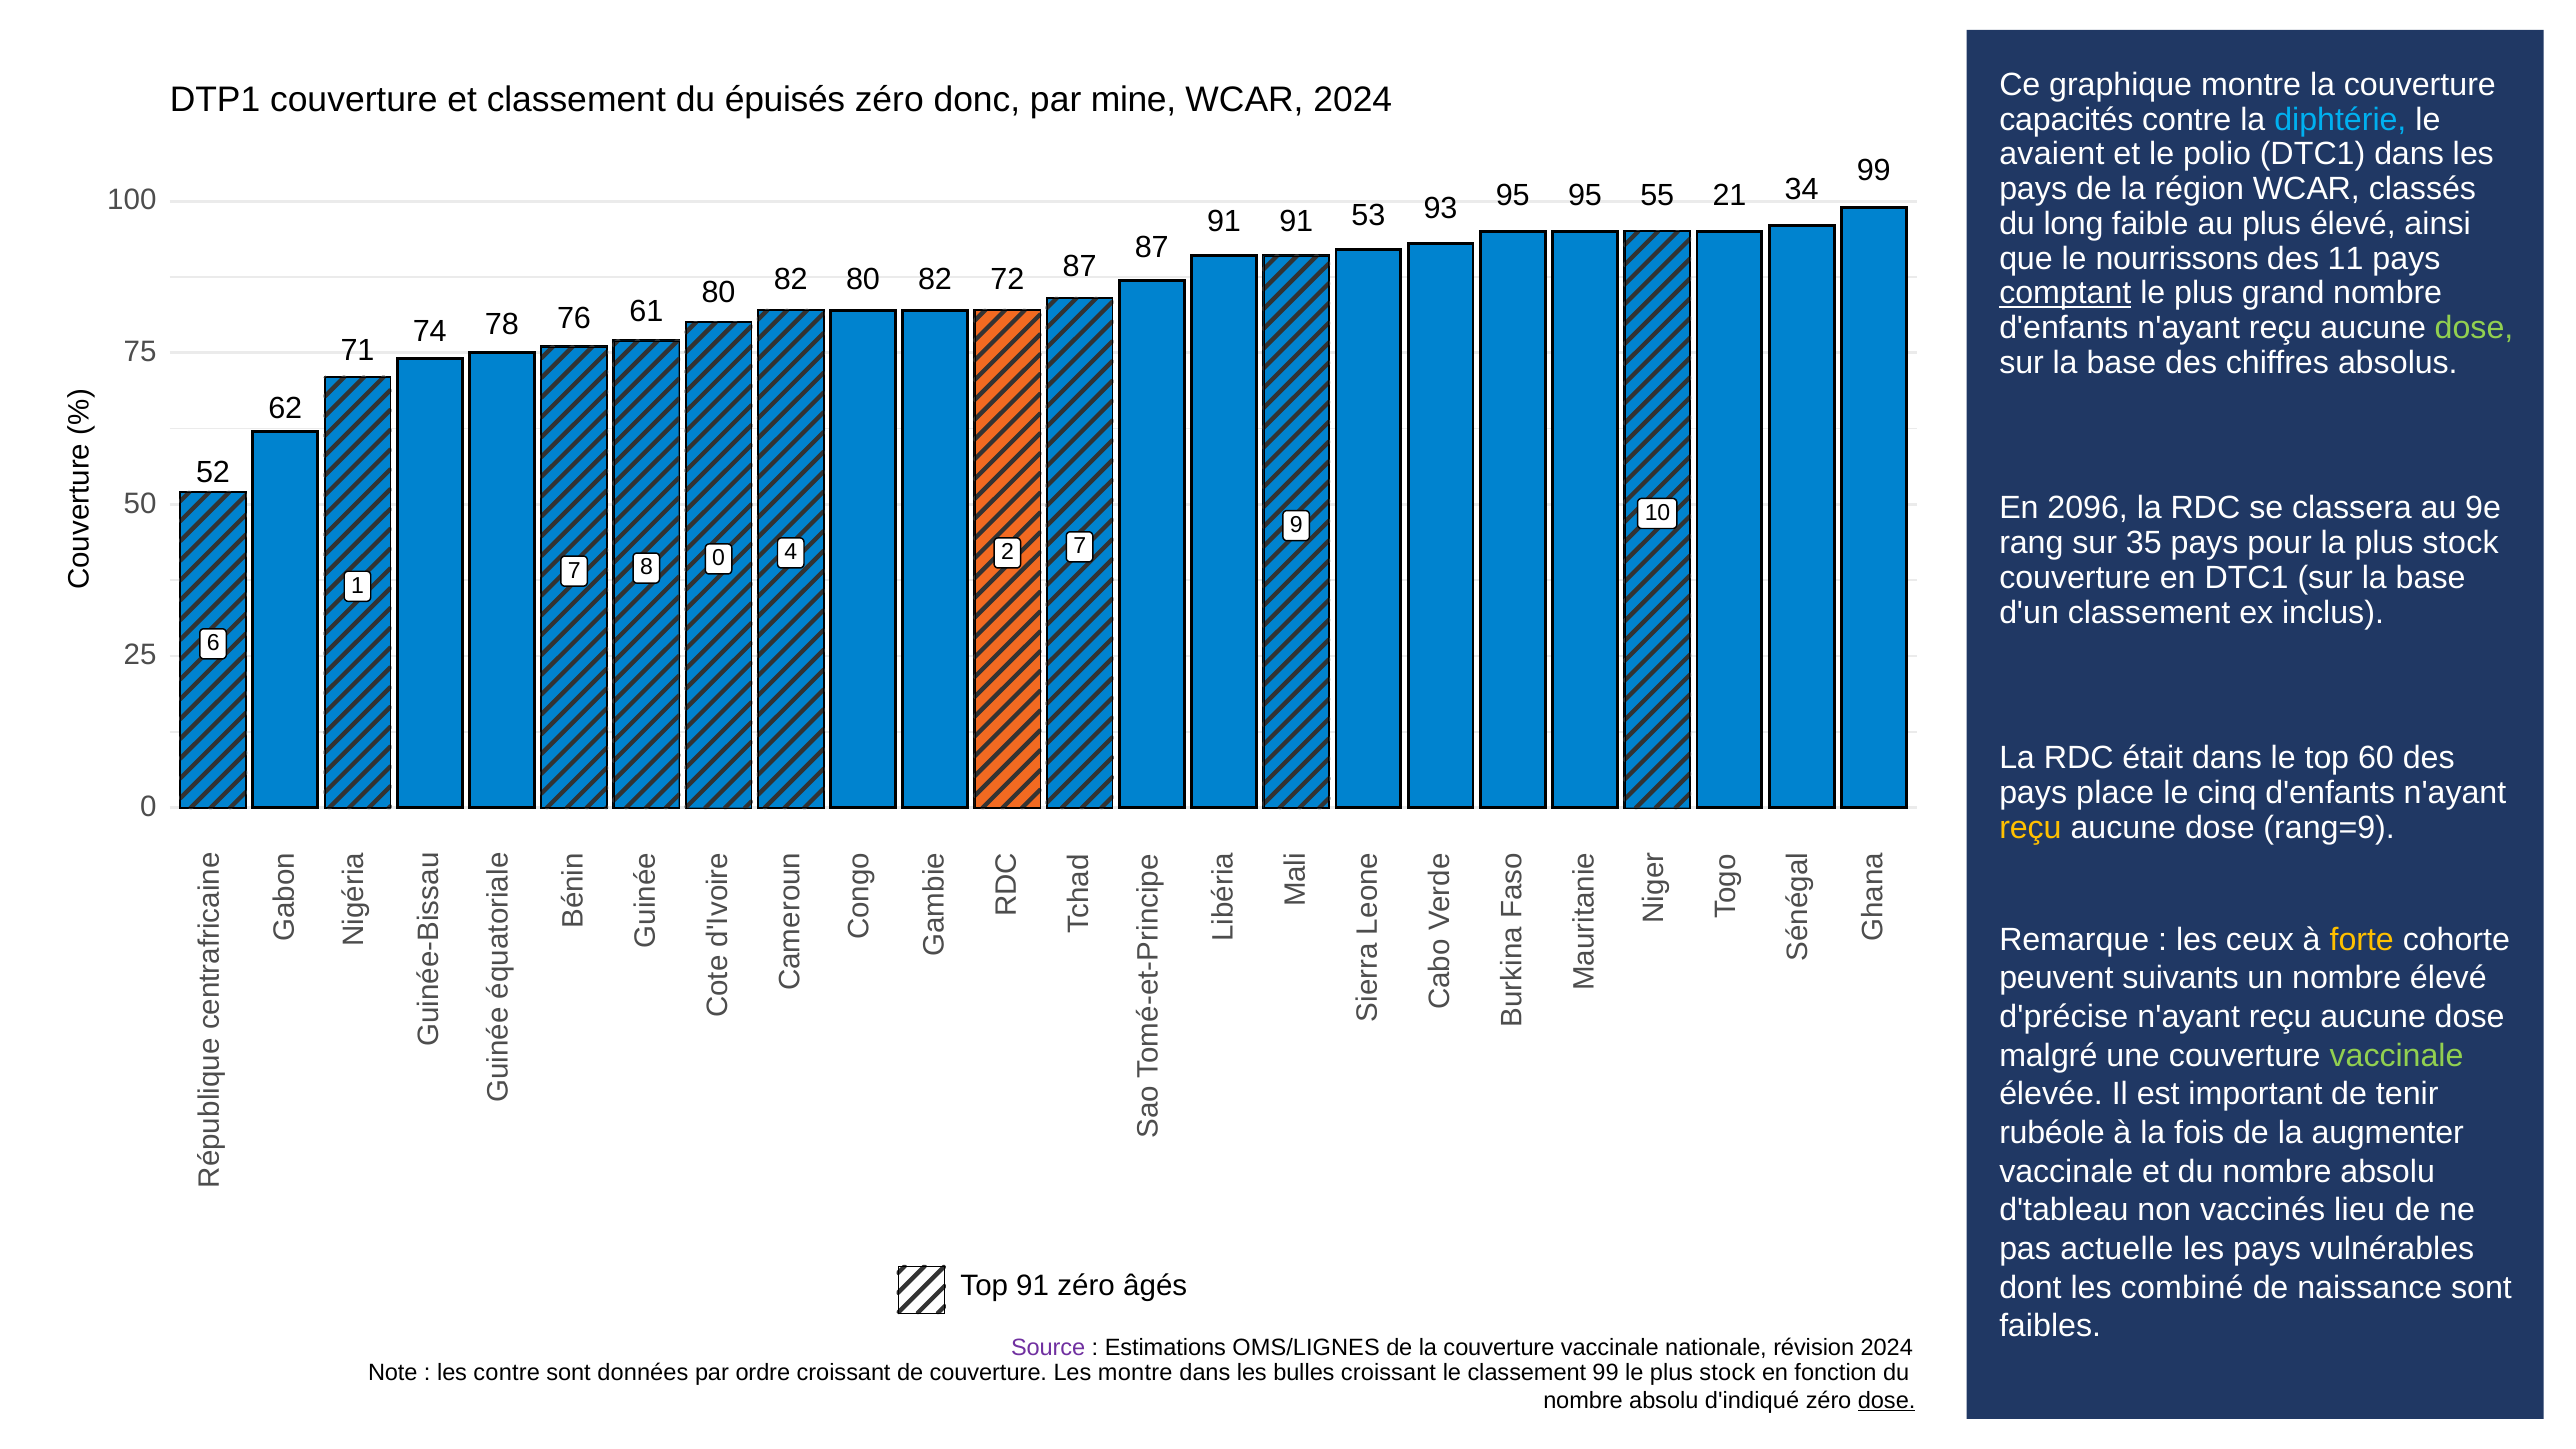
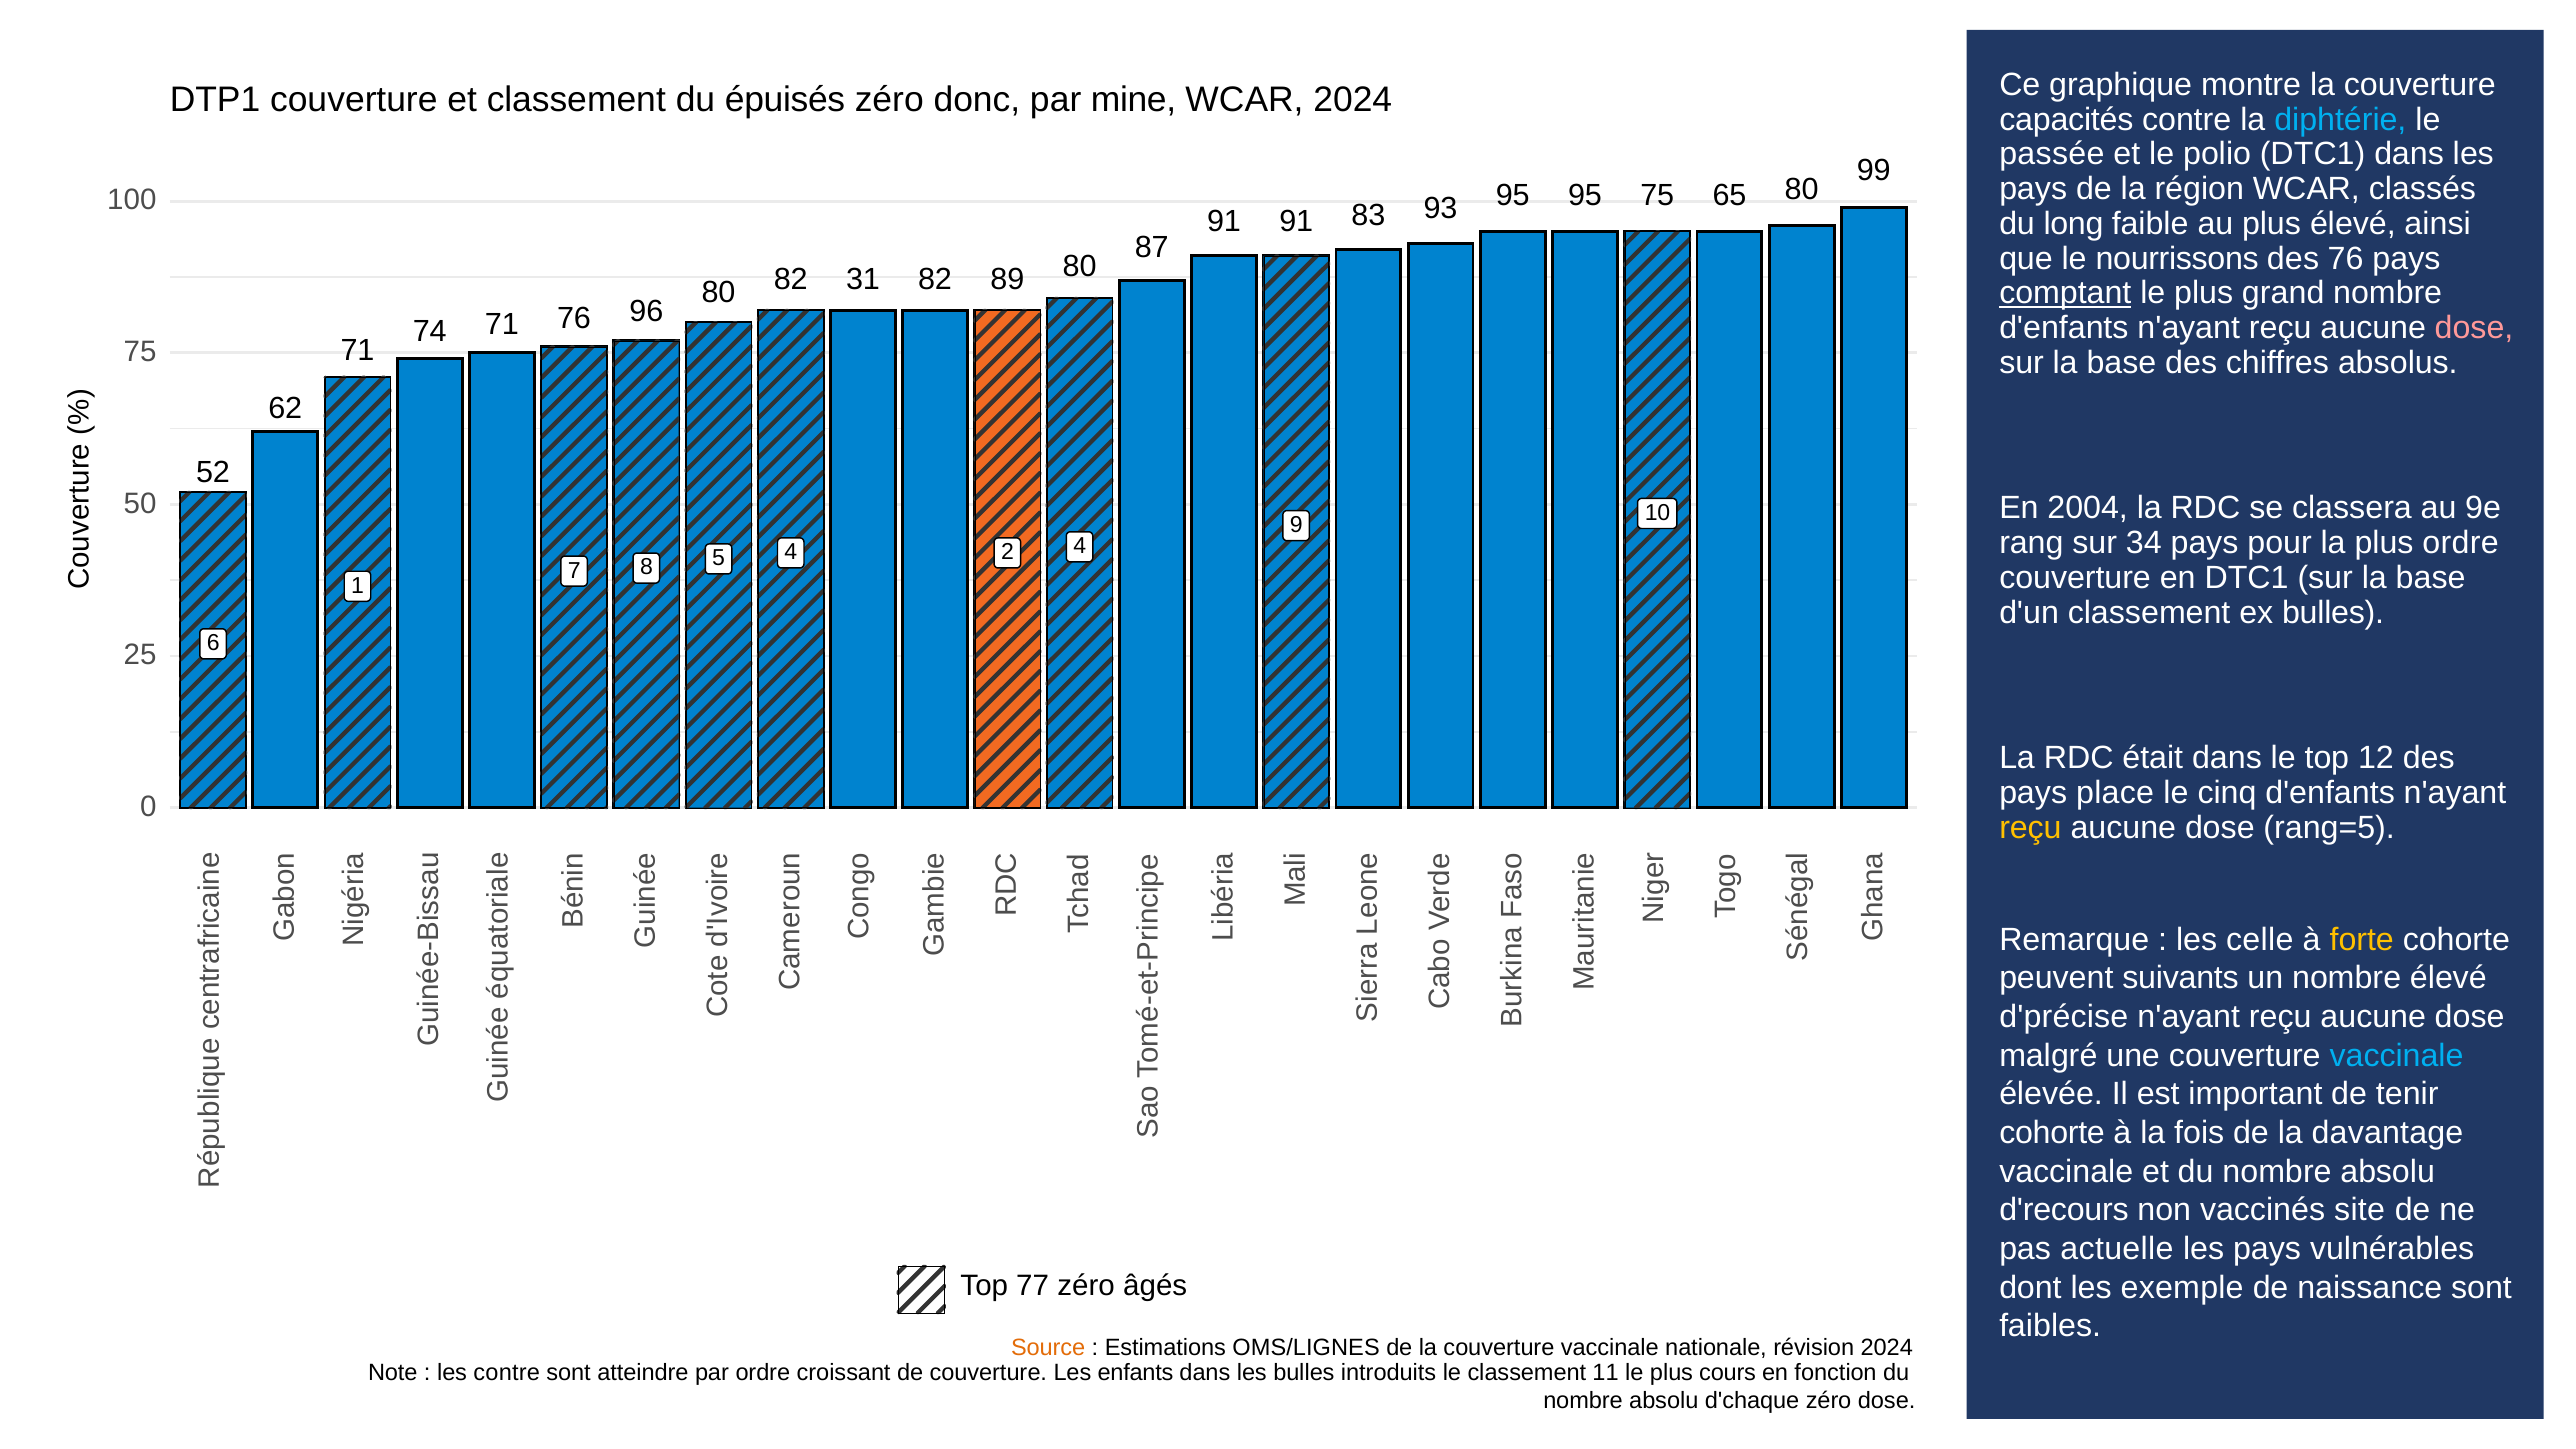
avaient: avaient -> passée (2052, 154)
21: 21 -> 65 (1729, 196)
95 34: 34 -> 80 (1802, 189)
53: 53 -> 83 (1368, 215)
93 55: 55 -> 75 (1657, 196)
des 11: 11 -> 76 (2346, 258)
82 80: 80 -> 31 (863, 279)
82 87: 87 -> 80 (1080, 267)
72: 72 -> 89 (1007, 279)
dose colour: light green -> pink (2474, 328)
74 78: 78 -> 71 (502, 325)
61: 61 -> 96 (646, 312)
2096: 2096 -> 2004 (2088, 508)
35: 35 -> 34 (2144, 543)
la plus stock: stock -> ordre (2461, 543)
4 7: 7 -> 4 (1080, 546)
8 0: 0 -> 5 (719, 558)
ex inclus: inclus -> bulles (2333, 613)
60: 60 -> 12 (2376, 758)
rang=9: rang=9 -> rang=5 (2329, 828)
ceux: ceux -> celle (2260, 940)
vaccinale colour: light green -> light blue (2397, 1056)
rubéole: rubéole -> cohorte (2052, 1133)
augmenter: augmenter -> davantage (2387, 1133)
d'tableau: d'tableau -> d'recours (2064, 1210)
lieu: lieu -> site (2360, 1210)
Top 91: 91 -> 77 (1033, 1286)
combiné: combiné -> exemple (2182, 1287)
Source colour: purple -> orange (1048, 1348)
données: données -> atteindre (643, 1373)
Les montre: montre -> enfants (1135, 1373)
bulles croissant: croissant -> introduits (1389, 1373)
classement 99: 99 -> 11 (1606, 1373)
le plus stock: stock -> cours (1728, 1373)
d'indiqué: d'indiqué -> d'chaque (1752, 1401)
dose underline: present -> none (1887, 1401)
